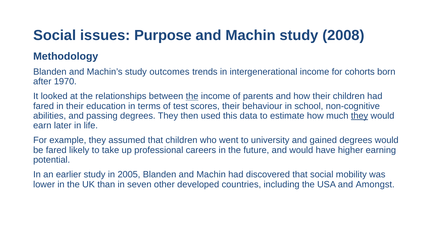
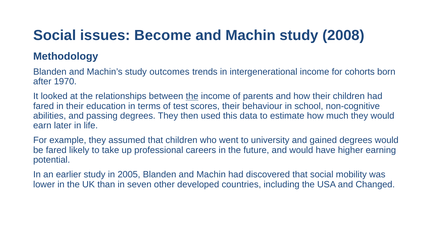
Purpose: Purpose -> Become (163, 35)
they underline: present -> none (360, 116)
Amongst: Amongst -> Changed (375, 185)
